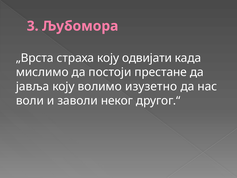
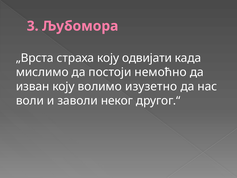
престане: престане -> немоћно (161, 72)
јавља: јавља -> изван (33, 86)
